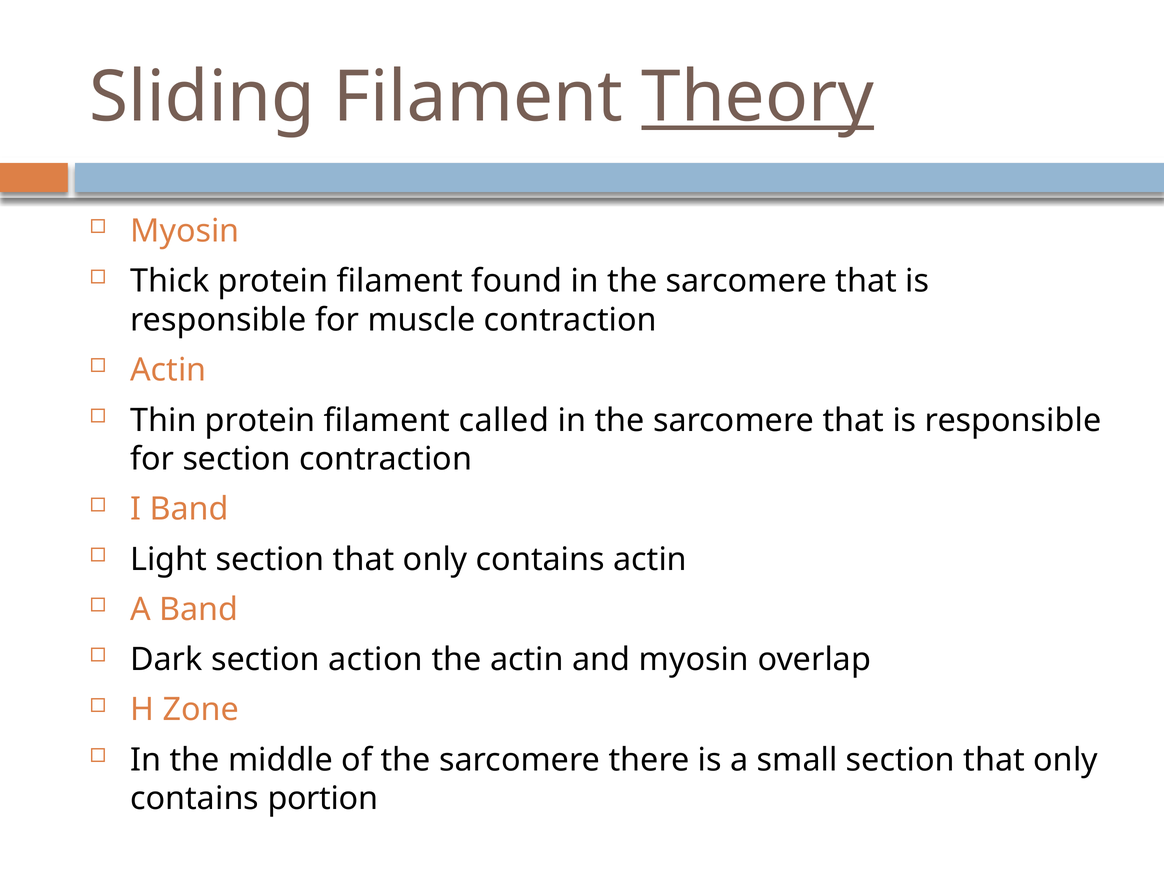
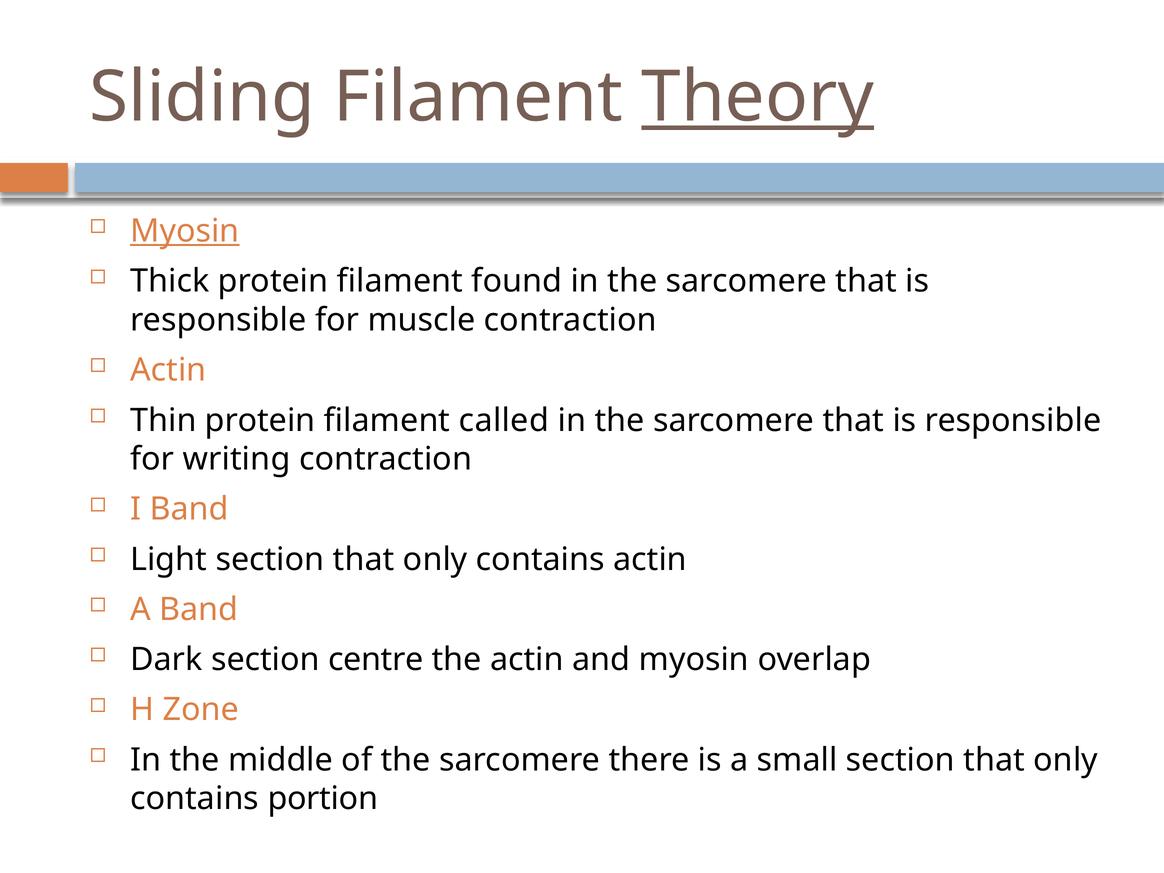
Myosin underline: none -> present (185, 231)
for section: section -> writing (237, 459)
action: action -> centre (376, 660)
